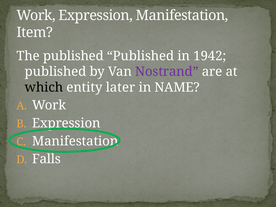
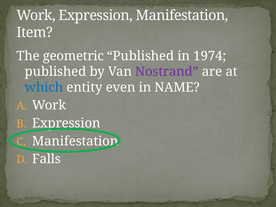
The published: published -> geometric (73, 56)
1942: 1942 -> 1974 (210, 56)
which colour: black -> blue (44, 87)
later: later -> even (121, 87)
